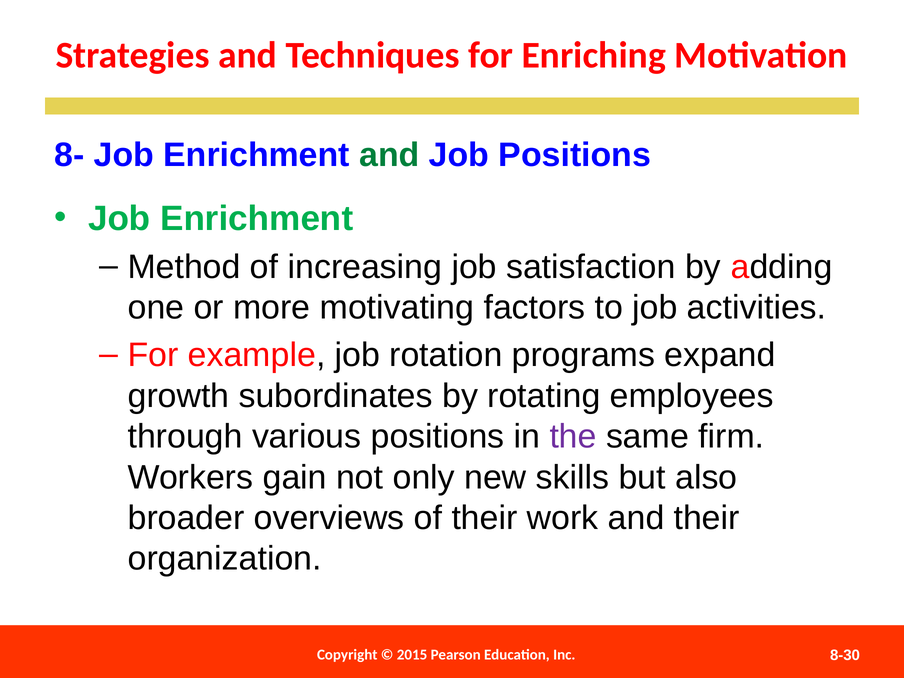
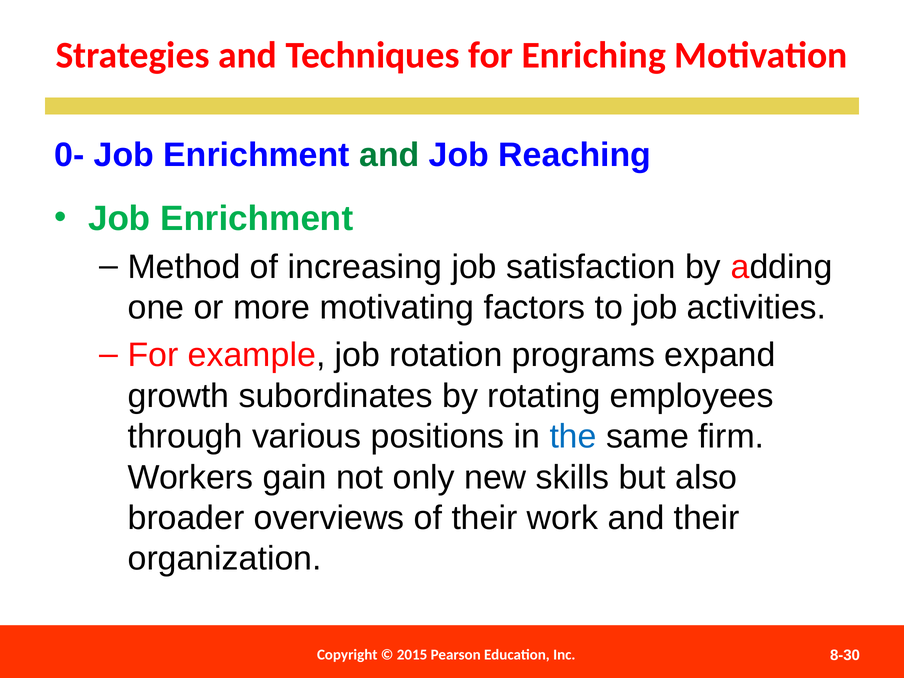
8-: 8- -> 0- (69, 155)
Job Positions: Positions -> Reaching (575, 155)
the colour: purple -> blue (573, 437)
